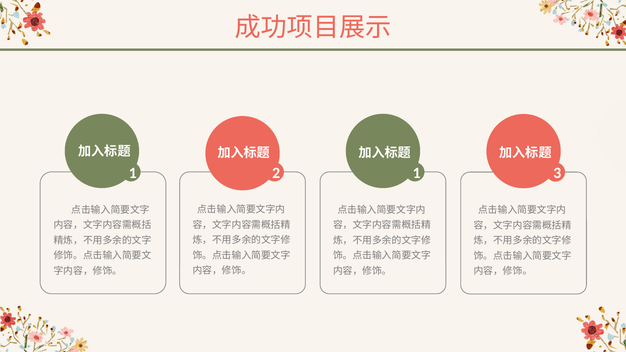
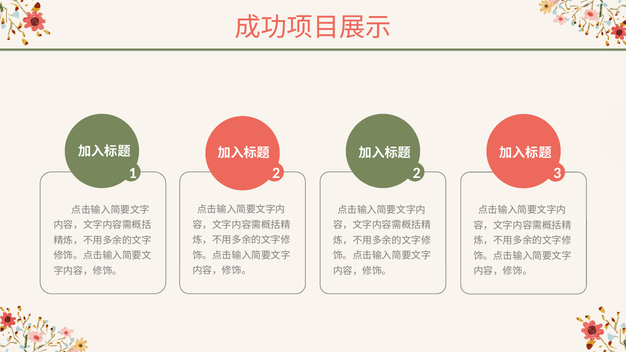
2 1: 1 -> 2 (417, 173)
